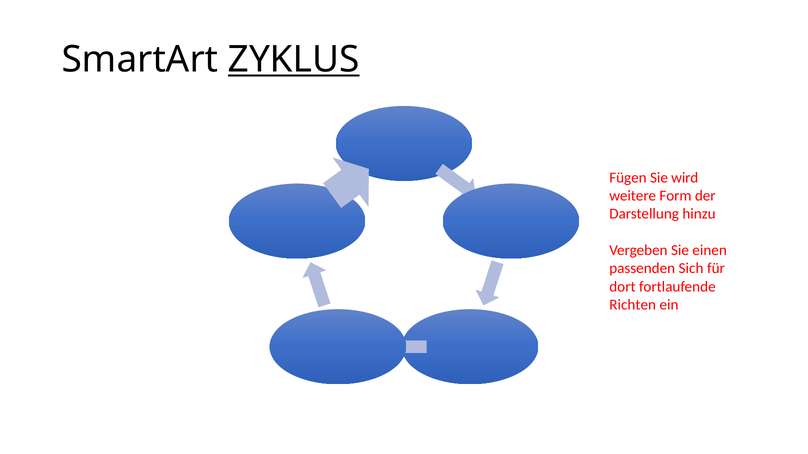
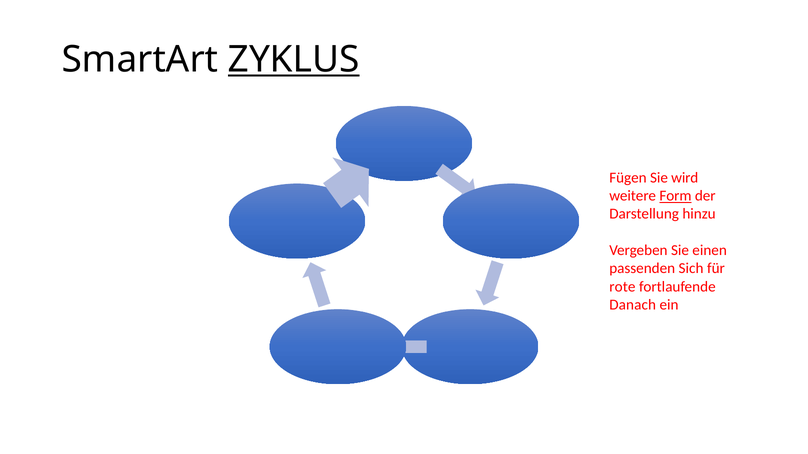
Form underline: none -> present (675, 196)
dort: dort -> rote (622, 287)
Richten: Richten -> Danach (633, 305)
